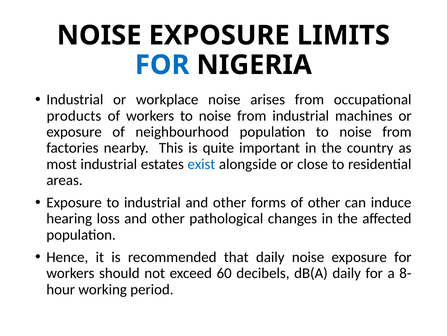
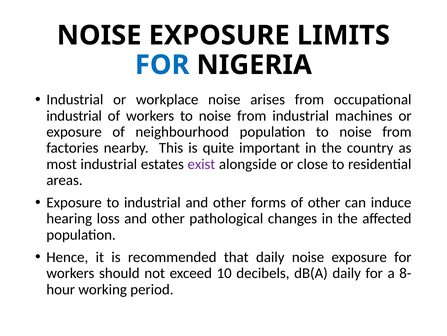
products: products -> industrial (74, 116)
exist colour: blue -> purple (201, 164)
60: 60 -> 10 (224, 273)
